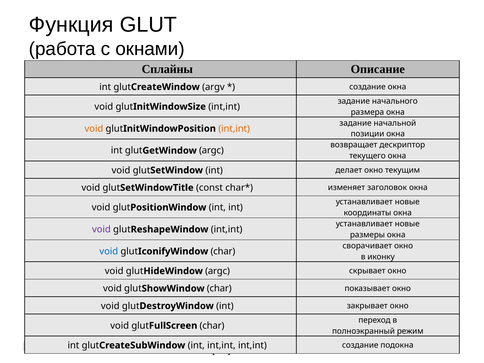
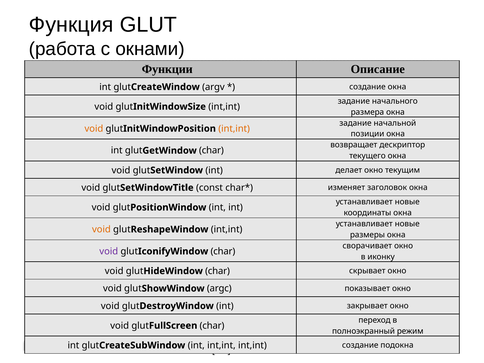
Сплайны: Сплайны -> Функции (167, 69)
glutGetWindow argc: argc -> char (211, 151)
void colour: purple -> orange (101, 229)
void colour: blue -> purple (109, 251)
glutHideWindow argc: argc -> char (218, 271)
glutShowWindow char: char -> argc (219, 288)
